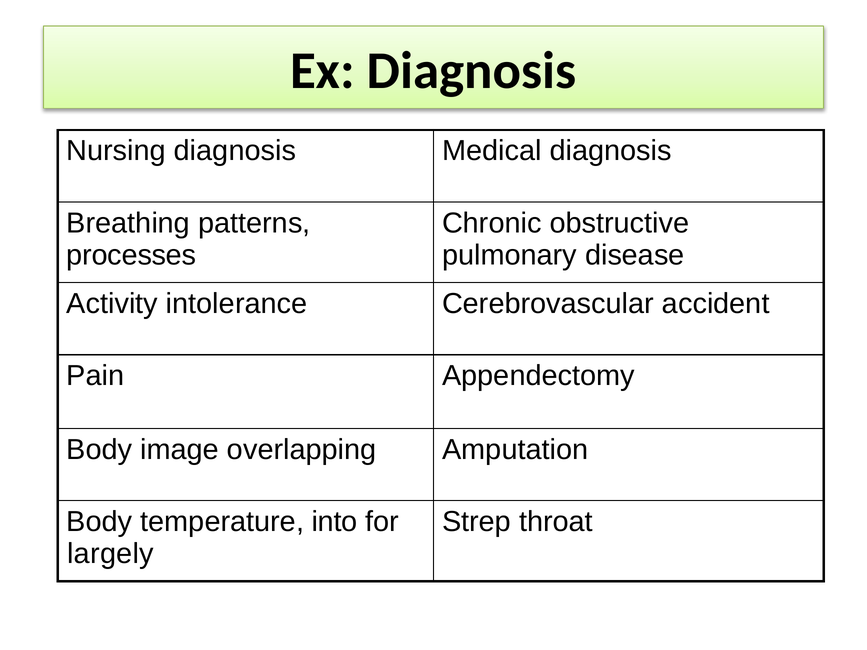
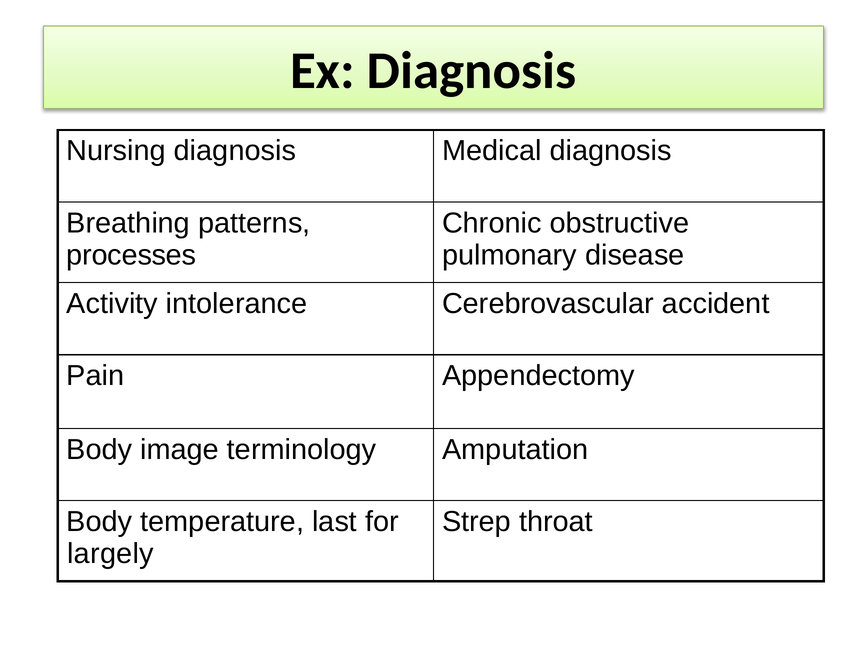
overlapping: overlapping -> terminology (302, 450)
into: into -> last (334, 522)
